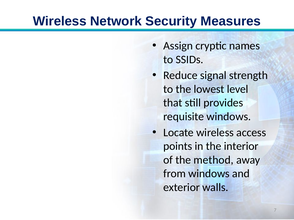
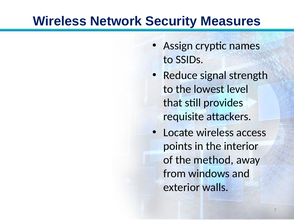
requisite windows: windows -> attackers (229, 117)
